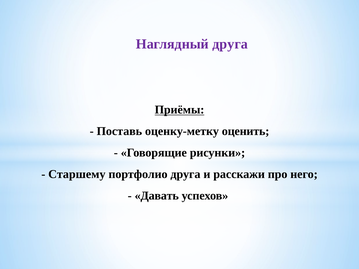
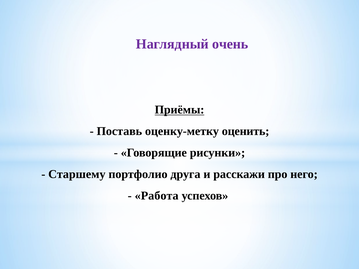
Наглядный друга: друга -> очень (230, 44)
Давать: Давать -> Работа (157, 196)
